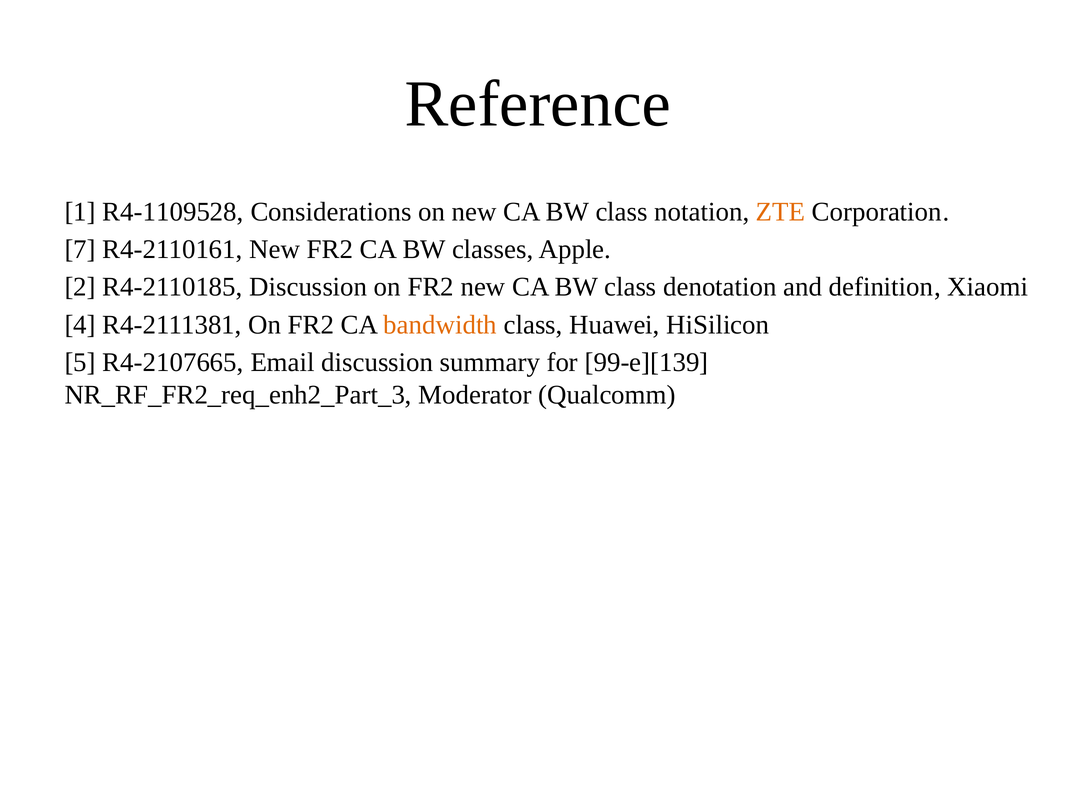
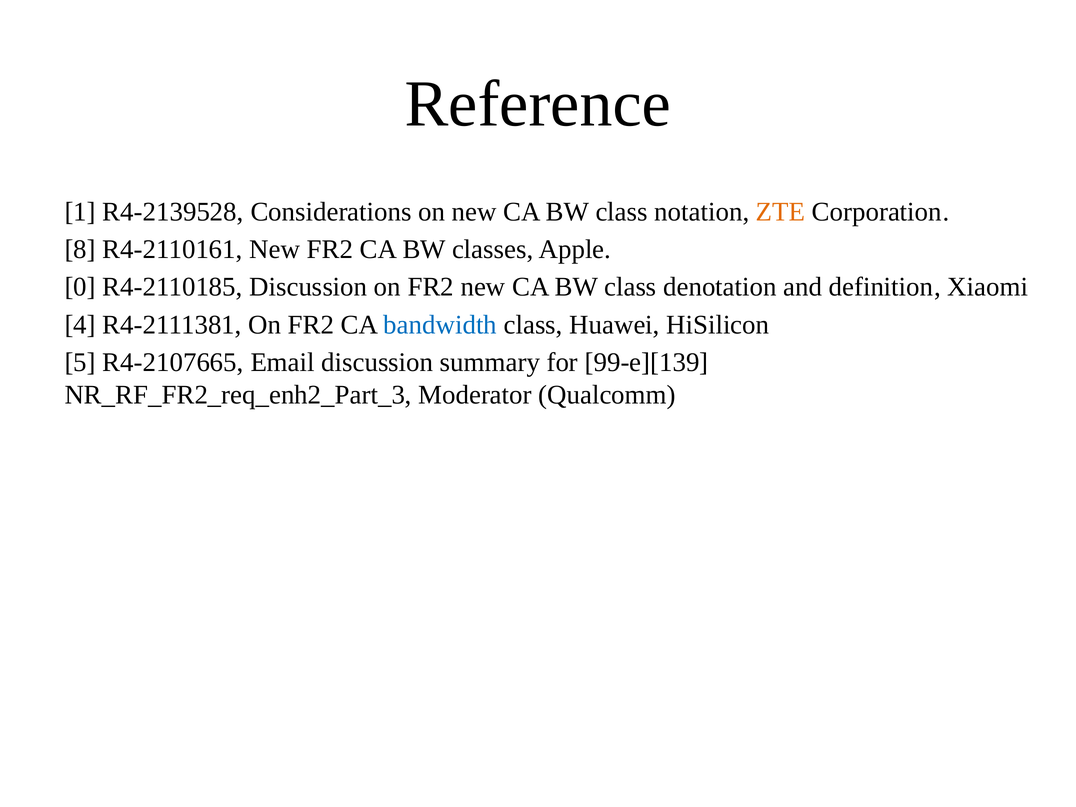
R4-1109528: R4-1109528 -> R4-2139528 (173, 212)
7: 7 -> 8 (80, 249)
2: 2 -> 0 (80, 287)
bandwidth colour: orange -> blue (440, 325)
